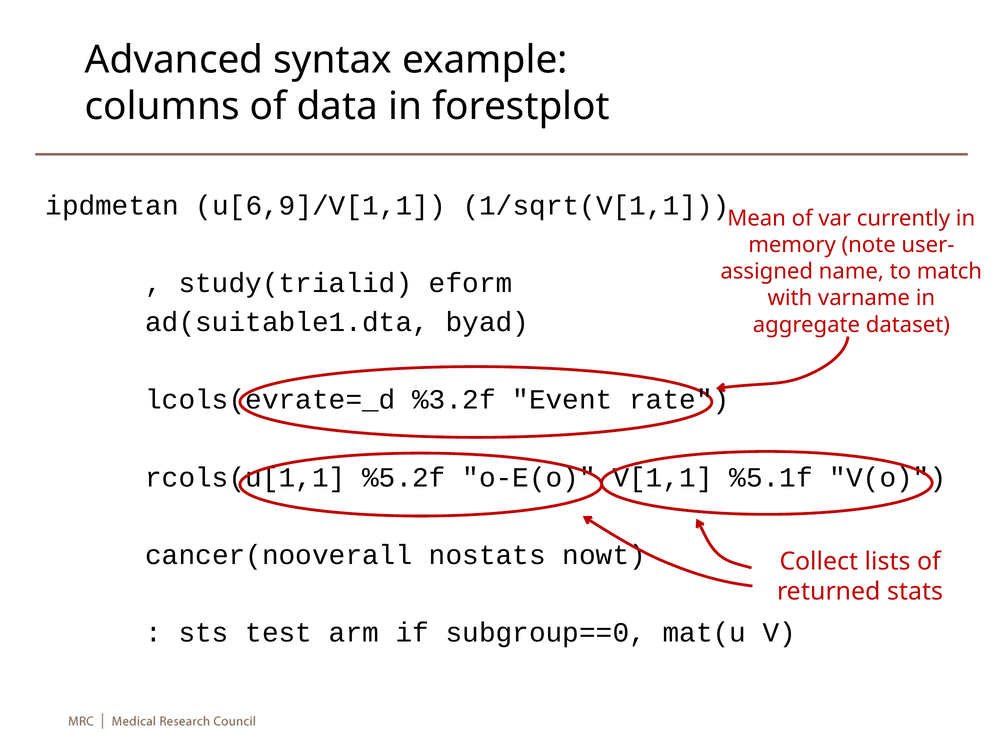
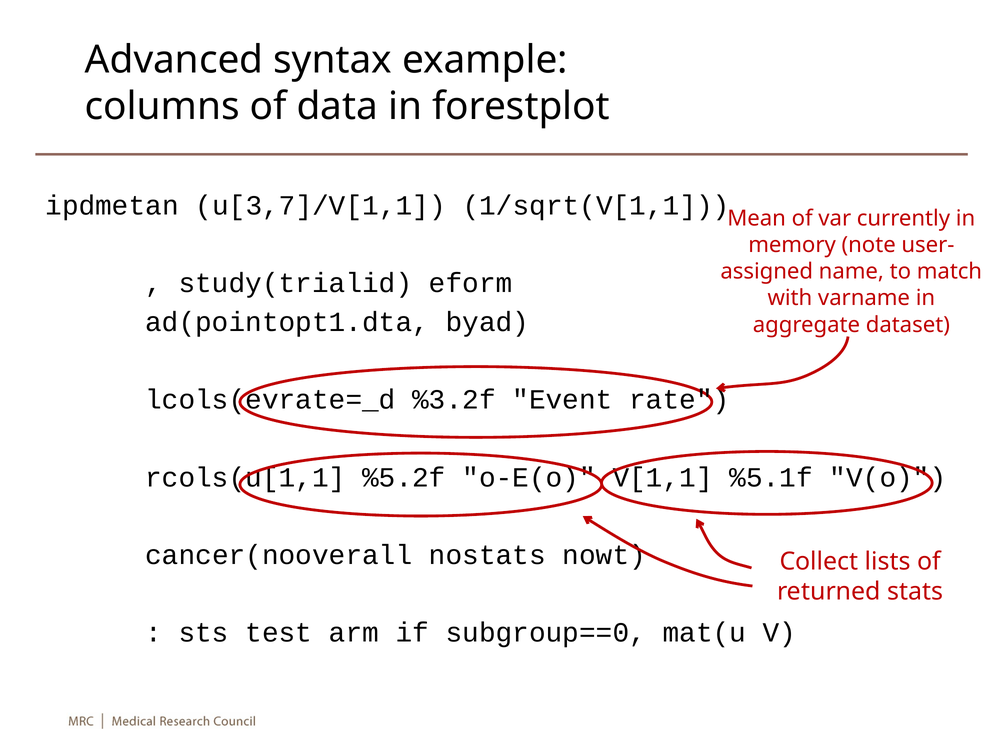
u[6,9]/V[1,1: u[6,9]/V[1,1 -> u[3,7]/V[1,1 (321, 206)
ad(suitable1.dta: ad(suitable1.dta -> ad(pointopt1.dta (287, 322)
